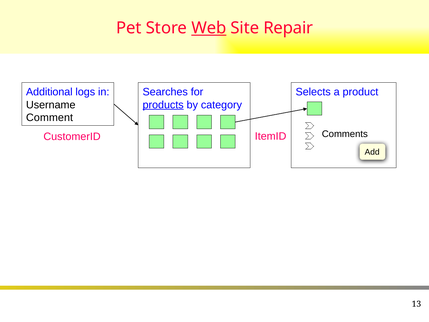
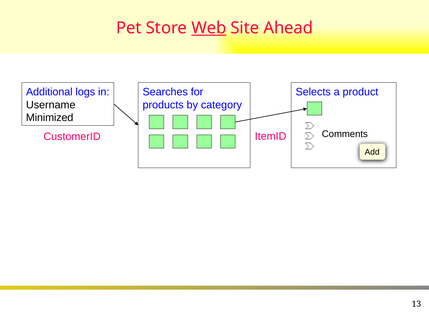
Repair: Repair -> Ahead (288, 28)
products underline: present -> none (163, 105)
Comment: Comment -> Minimized (50, 118)
